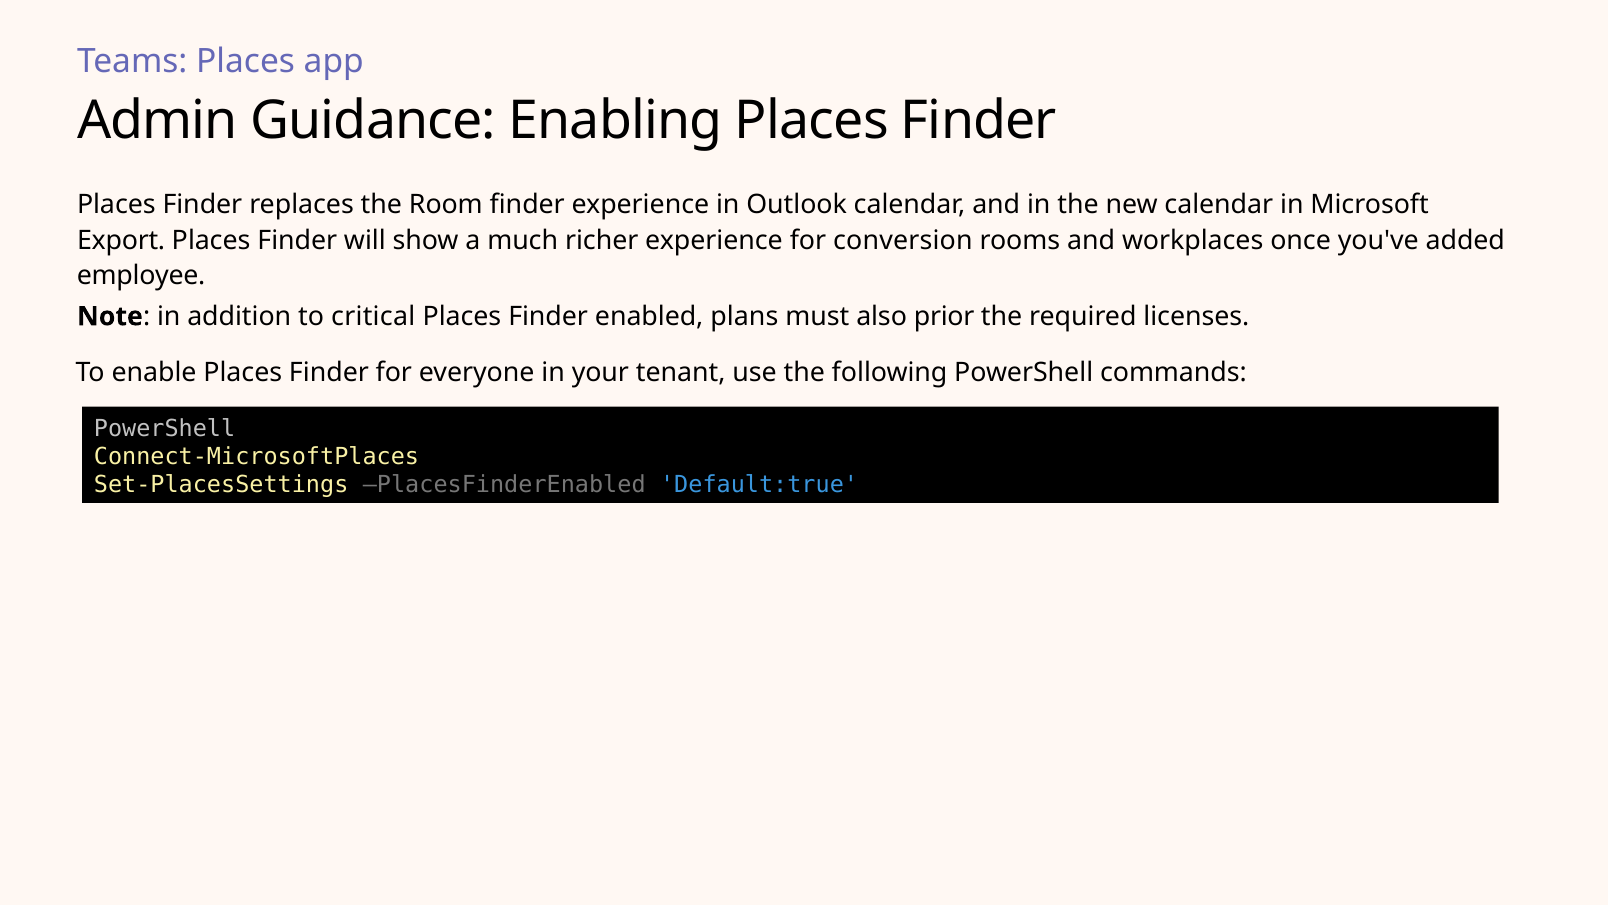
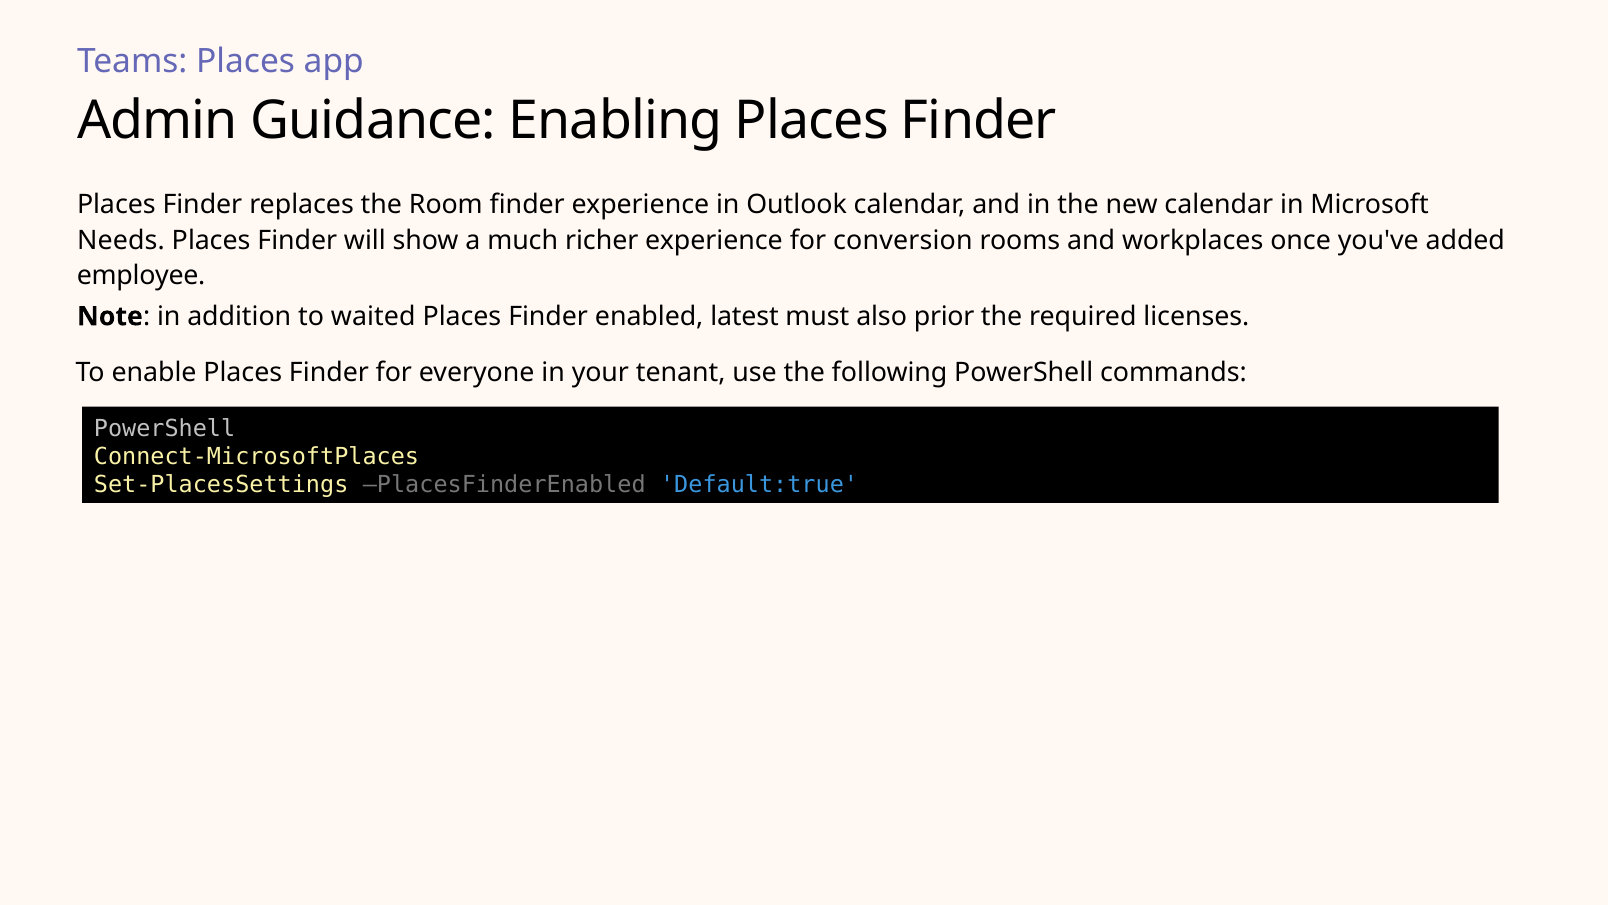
Export: Export -> Needs (121, 240)
critical: critical -> waited (373, 316)
plans: plans -> latest (745, 316)
